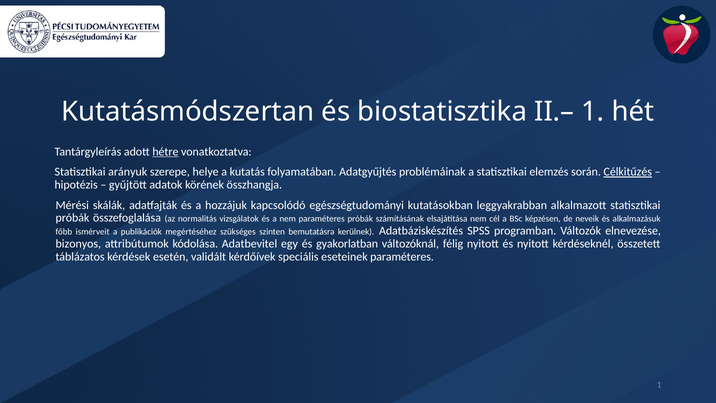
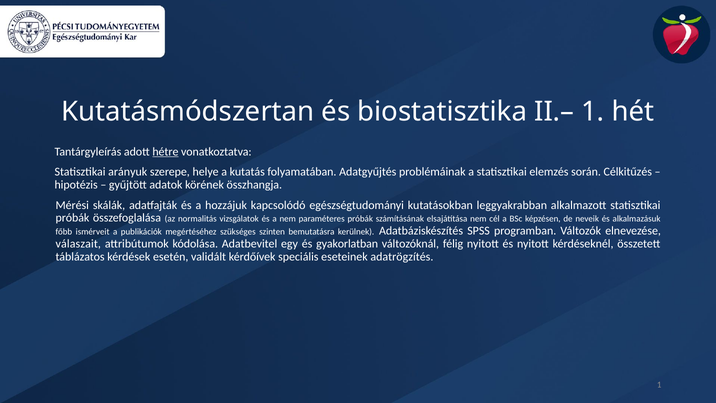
Célkitűzés underline: present -> none (628, 172)
bizonyos: bizonyos -> válaszait (78, 244)
eseteinek paraméteres: paraméteres -> adatrögzítés (402, 256)
